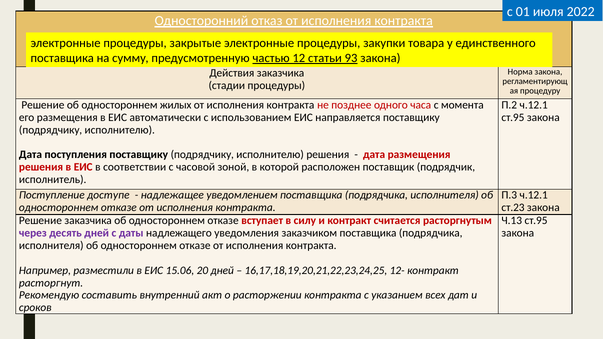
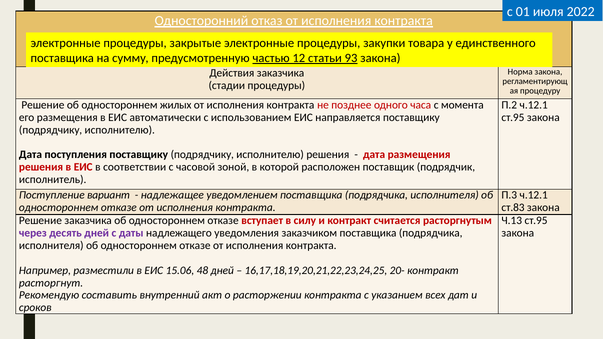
доступе: доступе -> вариант (109, 195)
ст.23: ст.23 -> ст.83 (513, 208)
20: 20 -> 48 (202, 271)
12-: 12- -> 20- (397, 271)
